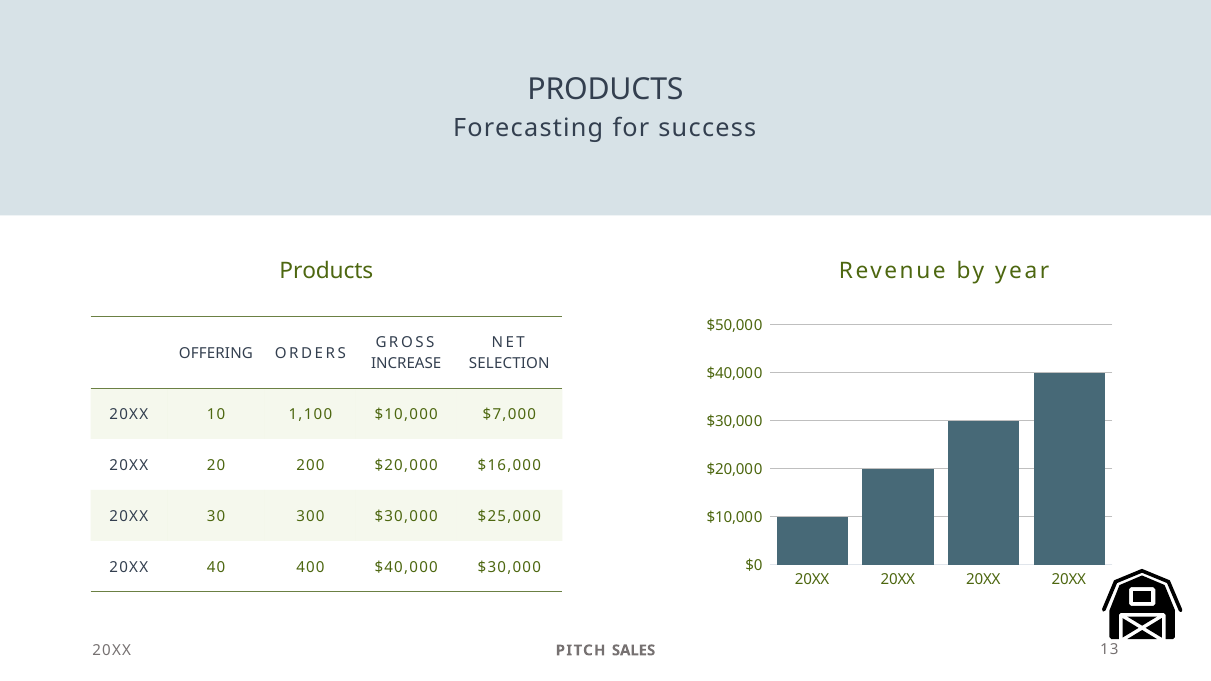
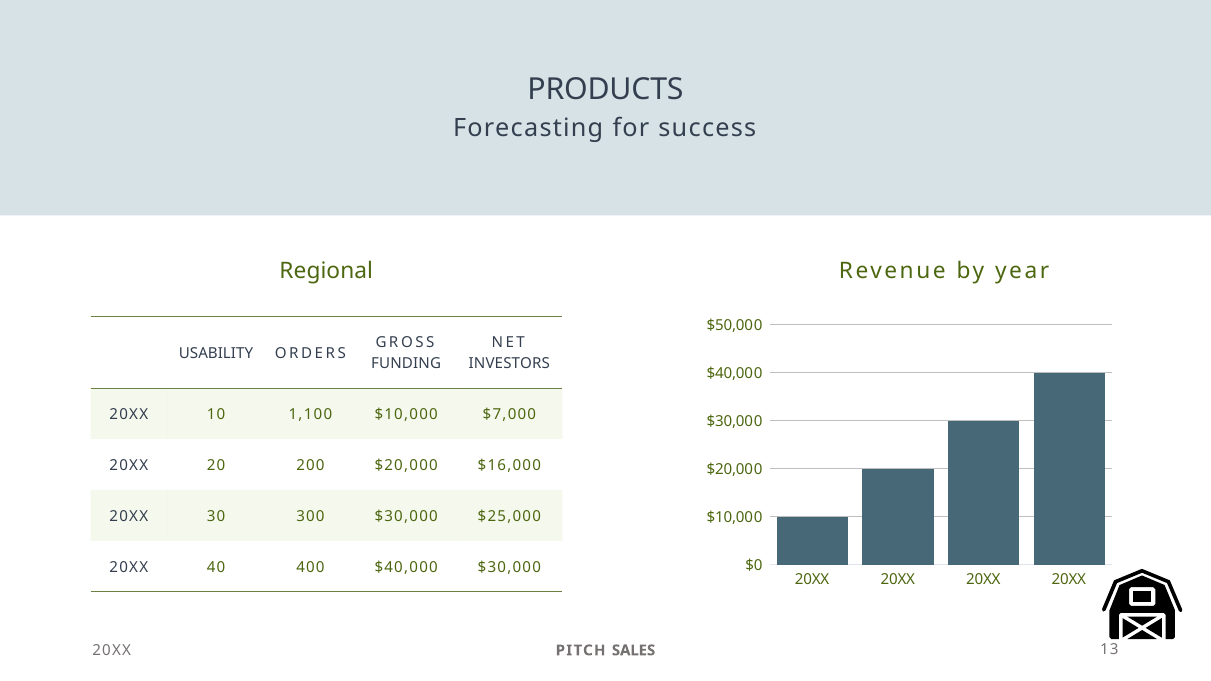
Products: Products -> Regional (326, 271)
OFFERING: OFFERING -> USABILITY (216, 353)
INCREASE: INCREASE -> FUNDING (406, 364)
SELECTION: SELECTION -> INVESTORS (509, 364)
